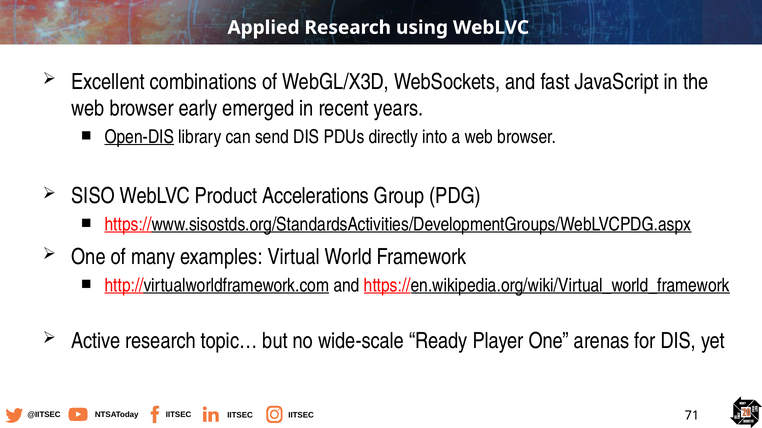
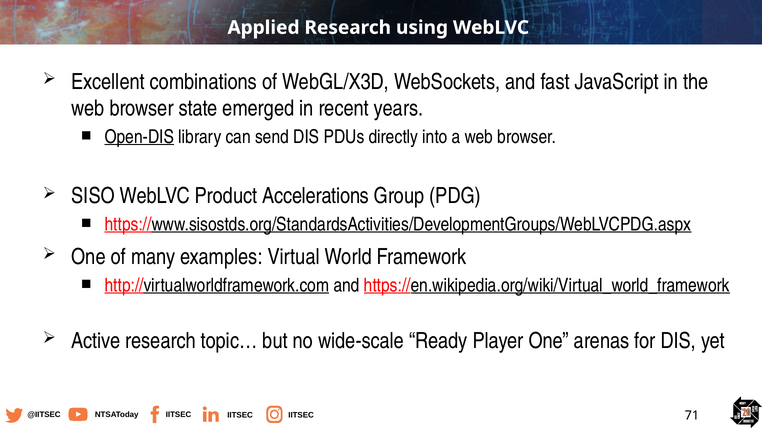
early: early -> state (198, 109)
